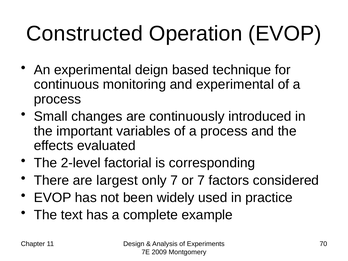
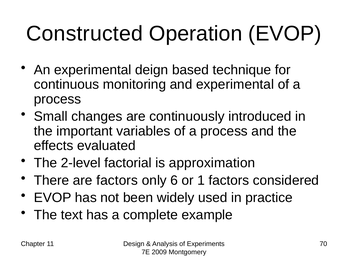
corresponding: corresponding -> approximation (212, 163)
are largest: largest -> factors (117, 180)
only 7: 7 -> 6 (174, 180)
or 7: 7 -> 1 (201, 180)
